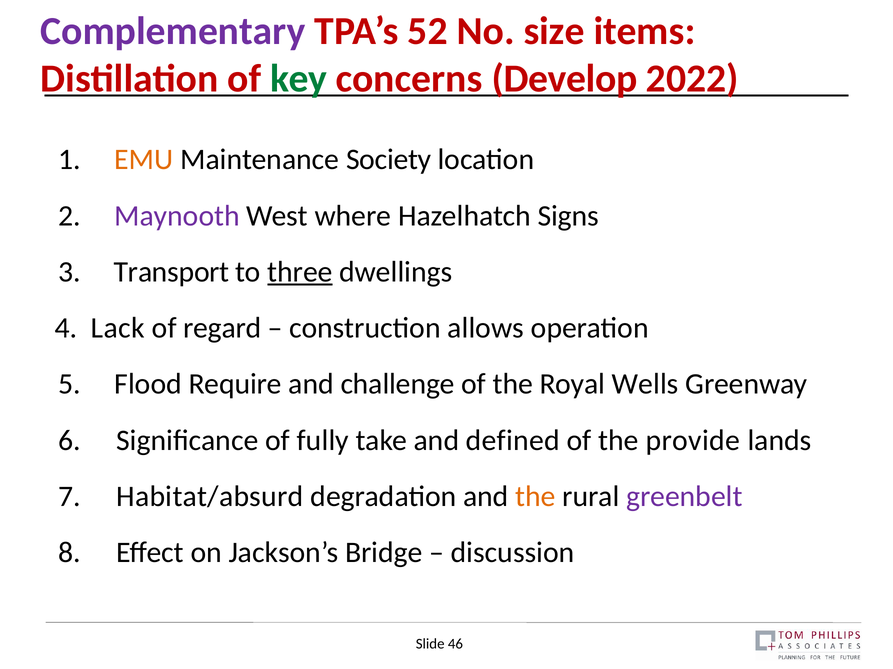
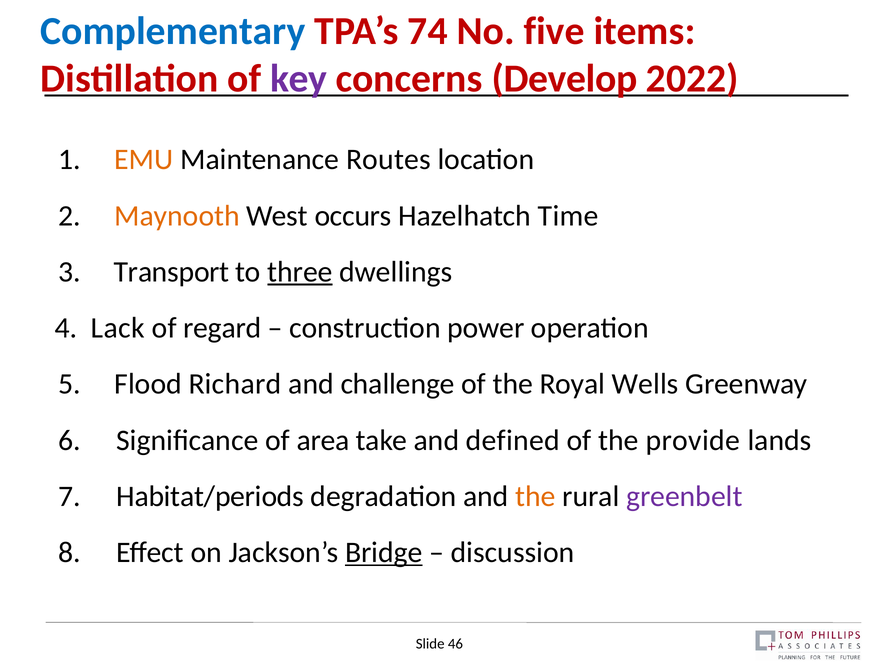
Complementary colour: purple -> blue (173, 31)
52: 52 -> 74 (428, 31)
size: size -> five (554, 31)
key colour: green -> purple (299, 79)
Society: Society -> Routes (388, 160)
Maynooth colour: purple -> orange (177, 216)
where: where -> occurs (353, 216)
Signs: Signs -> Time (568, 216)
allows: allows -> power (486, 328)
Require: Require -> Richard (235, 384)
fully: fully -> area (323, 441)
Habitat/absurd: Habitat/absurd -> Habitat/periods (210, 497)
Bridge underline: none -> present (384, 553)
